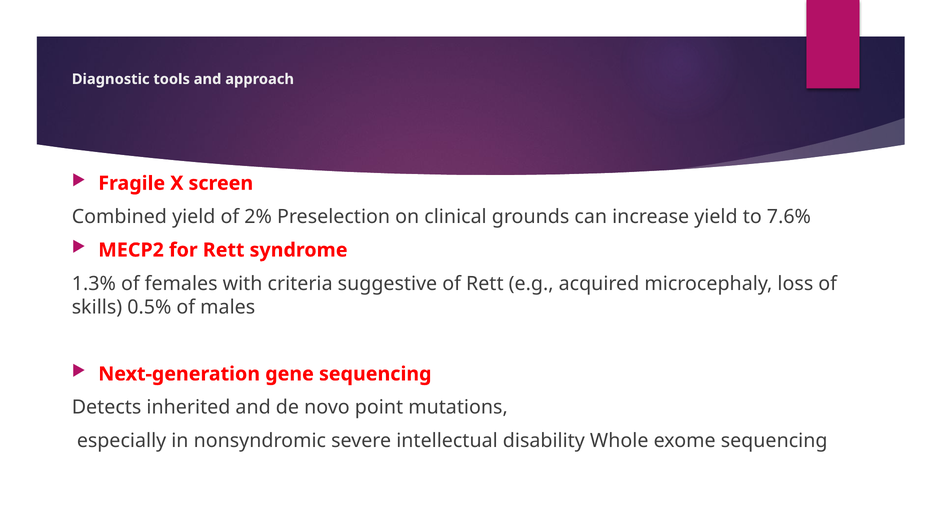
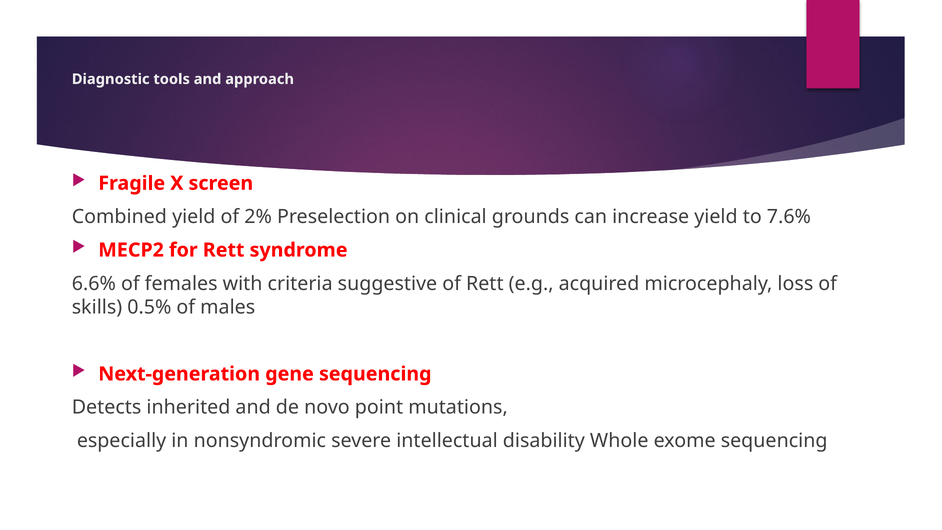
1.3%: 1.3% -> 6.6% (94, 283)
